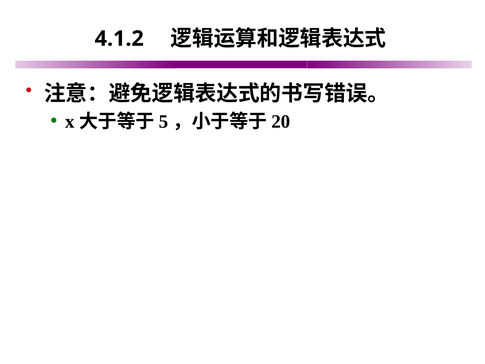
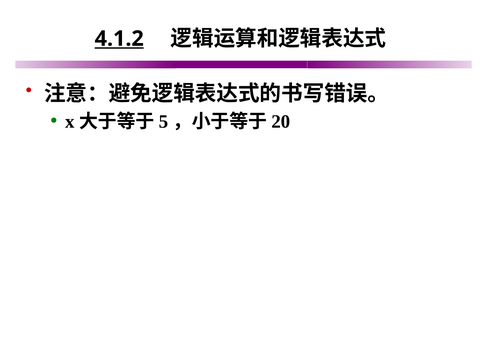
4.1.2 underline: none -> present (119, 39)
